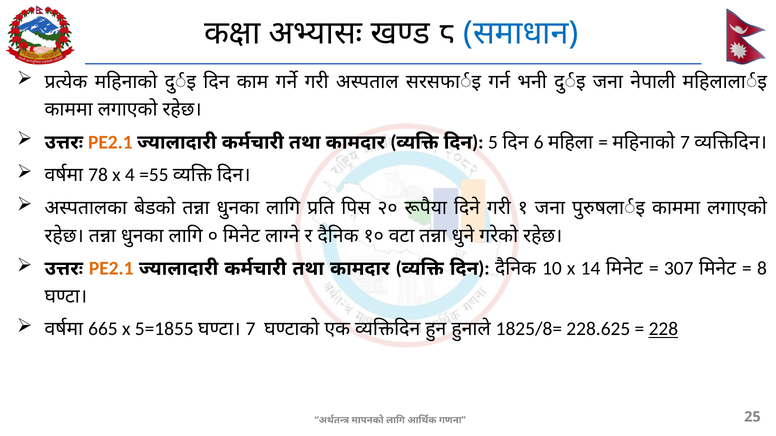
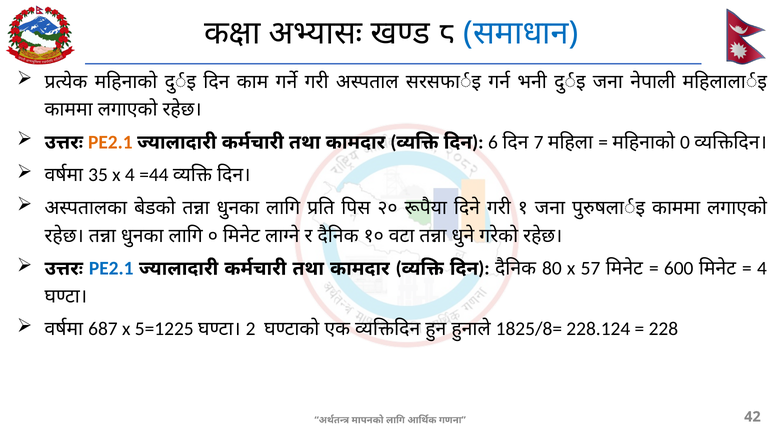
5: 5 -> 6 (493, 142)
6: 6 -> 7 (539, 142)
7: 7 -> 0 (685, 142)
78: 78 -> 35 (98, 175)
=55: =55 -> =44 (154, 175)
PE2.1 colour: orange -> blue (111, 269)
10: 10 -> 80 (552, 269)
14: 14 -> 57 (591, 269)
307: 307 -> 600 (679, 269)
8: 8 -> 4 (762, 269)
665: 665 -> 687 (103, 329)
5=1855: 5=1855 -> 5=1225 (164, 329)
7: 7 -> 2 (251, 329)
228.625: 228.625 -> 228.124 (598, 329)
228 underline: present -> none (663, 329)
25: 25 -> 42 (752, 417)
